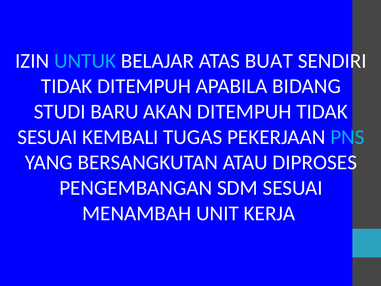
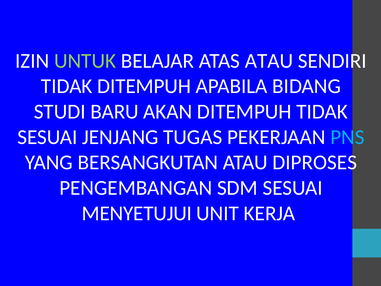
UNTUK colour: light blue -> light green (85, 61)
ATAS BUAT: BUAT -> ATAU (269, 61)
KEMBALI: KEMBALI -> JENJANG (120, 137)
MENAMBAH: MENAMBAH -> MENYETUJUI (137, 213)
